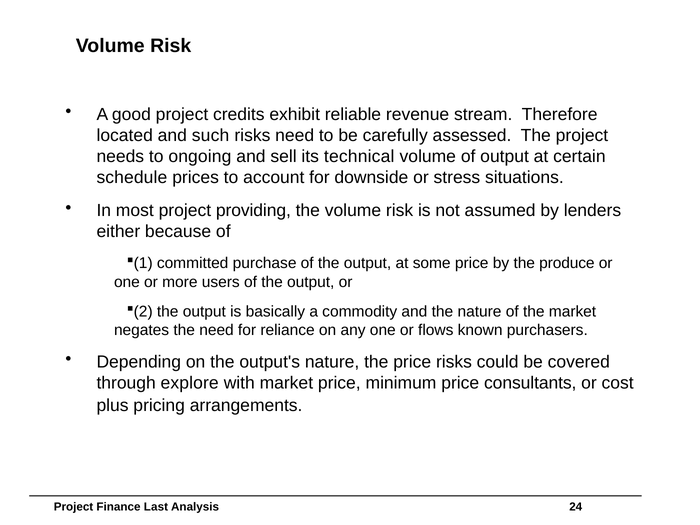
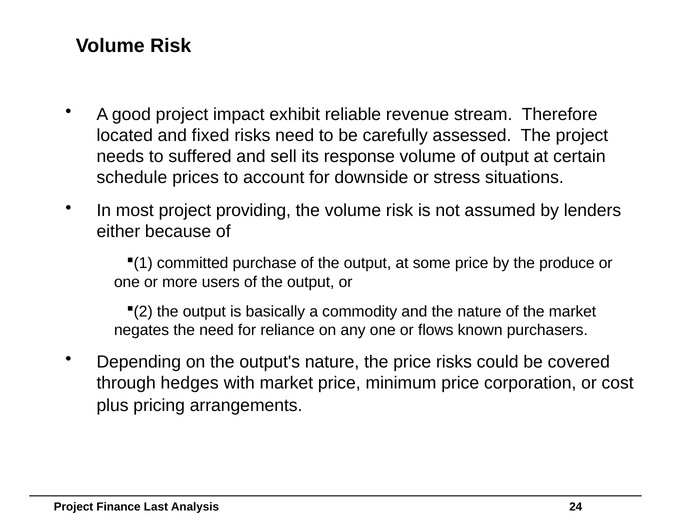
credits: credits -> impact (239, 114)
such: such -> fixed (211, 135)
ongoing: ongoing -> suffered (200, 156)
technical: technical -> response (359, 156)
explore: explore -> hedges (190, 383)
consultants: consultants -> corporation (530, 383)
